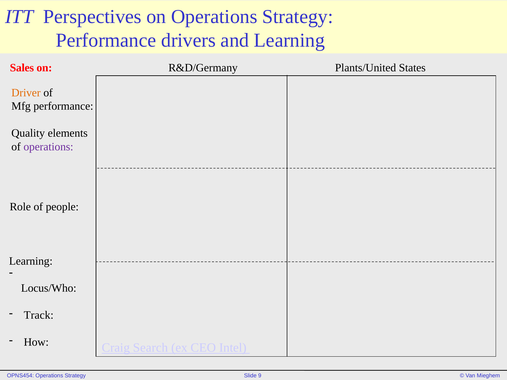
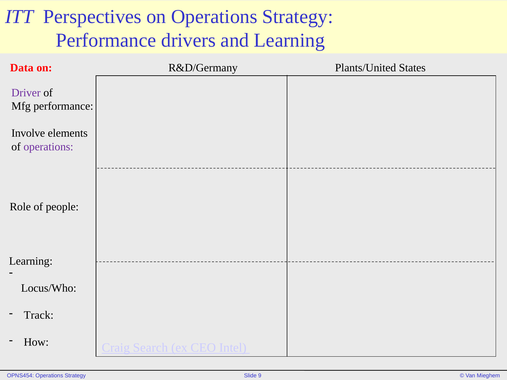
Sales: Sales -> Data (22, 68)
Driver colour: orange -> purple (26, 93)
Quality: Quality -> Involve (28, 133)
